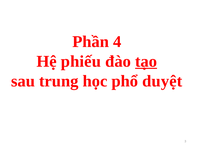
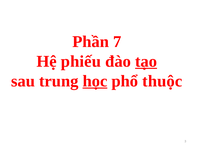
4: 4 -> 7 (117, 42)
học underline: none -> present (95, 81)
duyệt: duyệt -> thuộc (162, 81)
